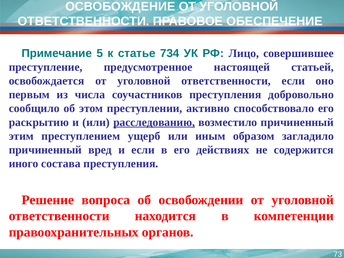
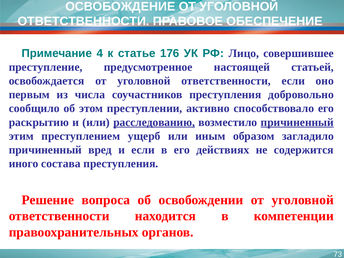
5: 5 -> 4 (100, 53)
734: 734 -> 176 (170, 53)
причиненный underline: none -> present (297, 122)
